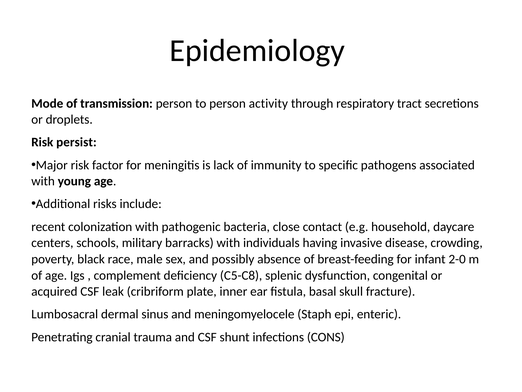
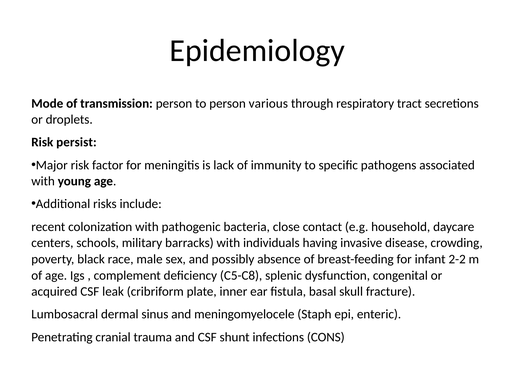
activity: activity -> various (268, 103)
2-0: 2-0 -> 2-2 (457, 259)
